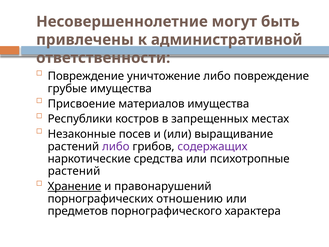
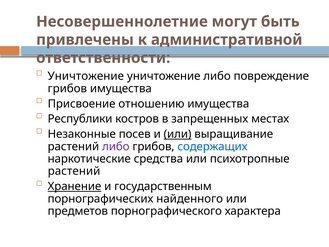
Повреждение: Повреждение -> Уничтожение (86, 76)
грубые: грубые -> грибов (67, 88)
материалов: материалов -> отношению (151, 104)
или underline: none -> present (178, 134)
содержащих colour: purple -> blue (212, 146)
правонарушений: правонарушений -> государственным (163, 186)
отношению: отношению -> найденного (190, 199)
